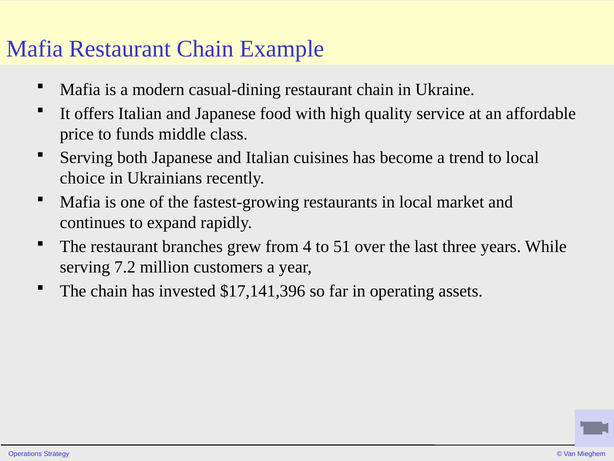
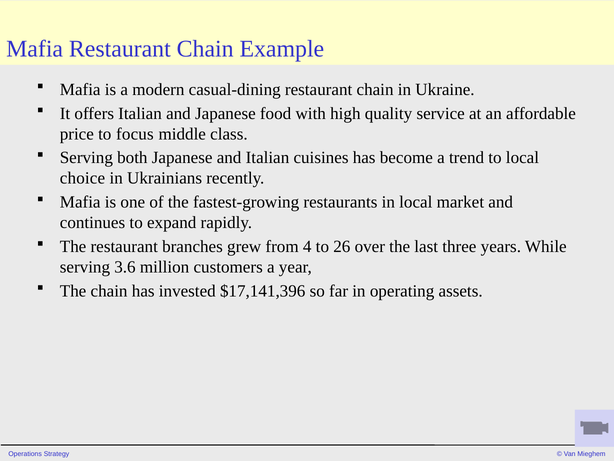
funds: funds -> focus (135, 134)
51: 51 -> 26 (342, 246)
7.2: 7.2 -> 3.6 (125, 267)
